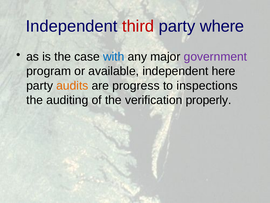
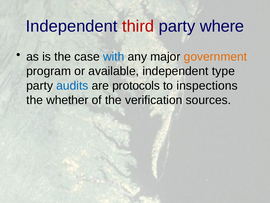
government colour: purple -> orange (215, 57)
here: here -> type (223, 71)
audits colour: orange -> blue (72, 85)
progress: progress -> protocols (136, 85)
auditing: auditing -> whether (67, 100)
properly: properly -> sources (208, 100)
